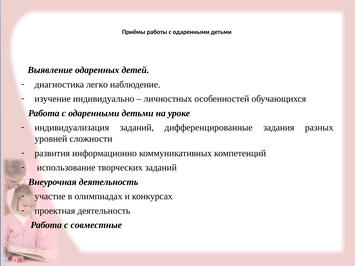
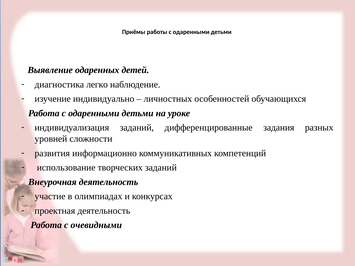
совместные: совместные -> очевидными (96, 225)
